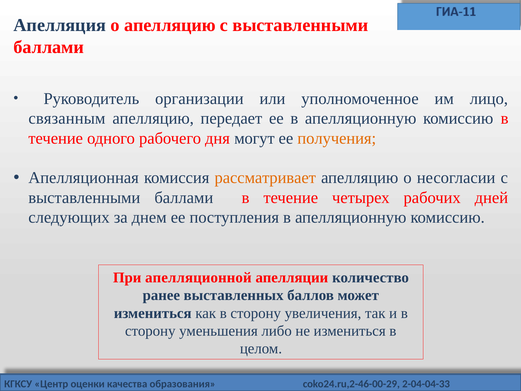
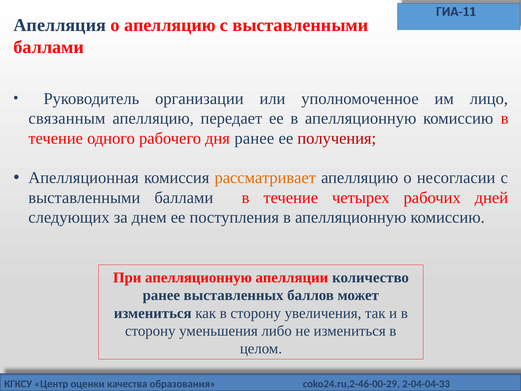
дня могут: могут -> ранее (254, 138)
получения colour: orange -> red (337, 138)
При апелляционной: апелляционной -> апелляционную (198, 277)
